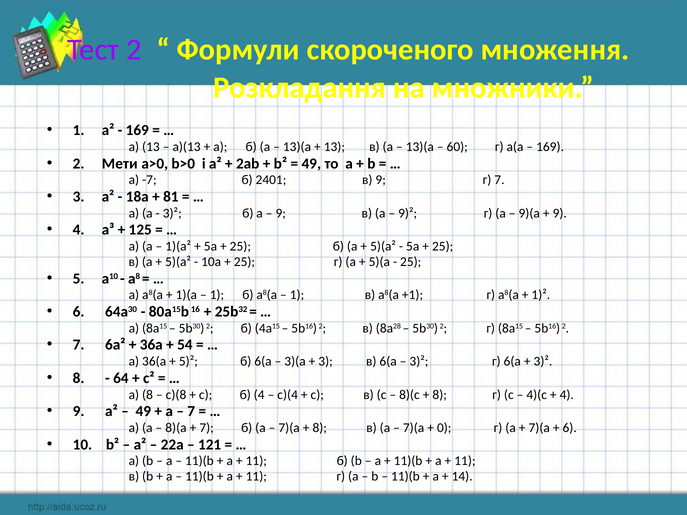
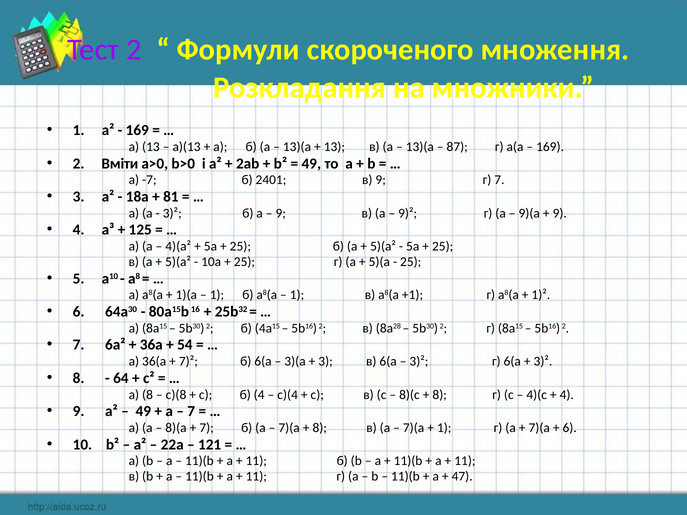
60: 60 -> 87 (457, 147)
Мети: Мети -> Вміти (120, 164)
1)(a²: 1)(a² -> 4)(a² (178, 247)
5)²: 5)² -> 7)² (188, 362)
0: 0 -> 1 (444, 428)
14: 14 -> 47 (462, 477)
